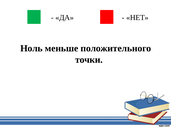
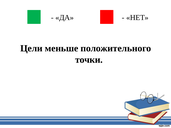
Ноль: Ноль -> Цели (31, 48)
